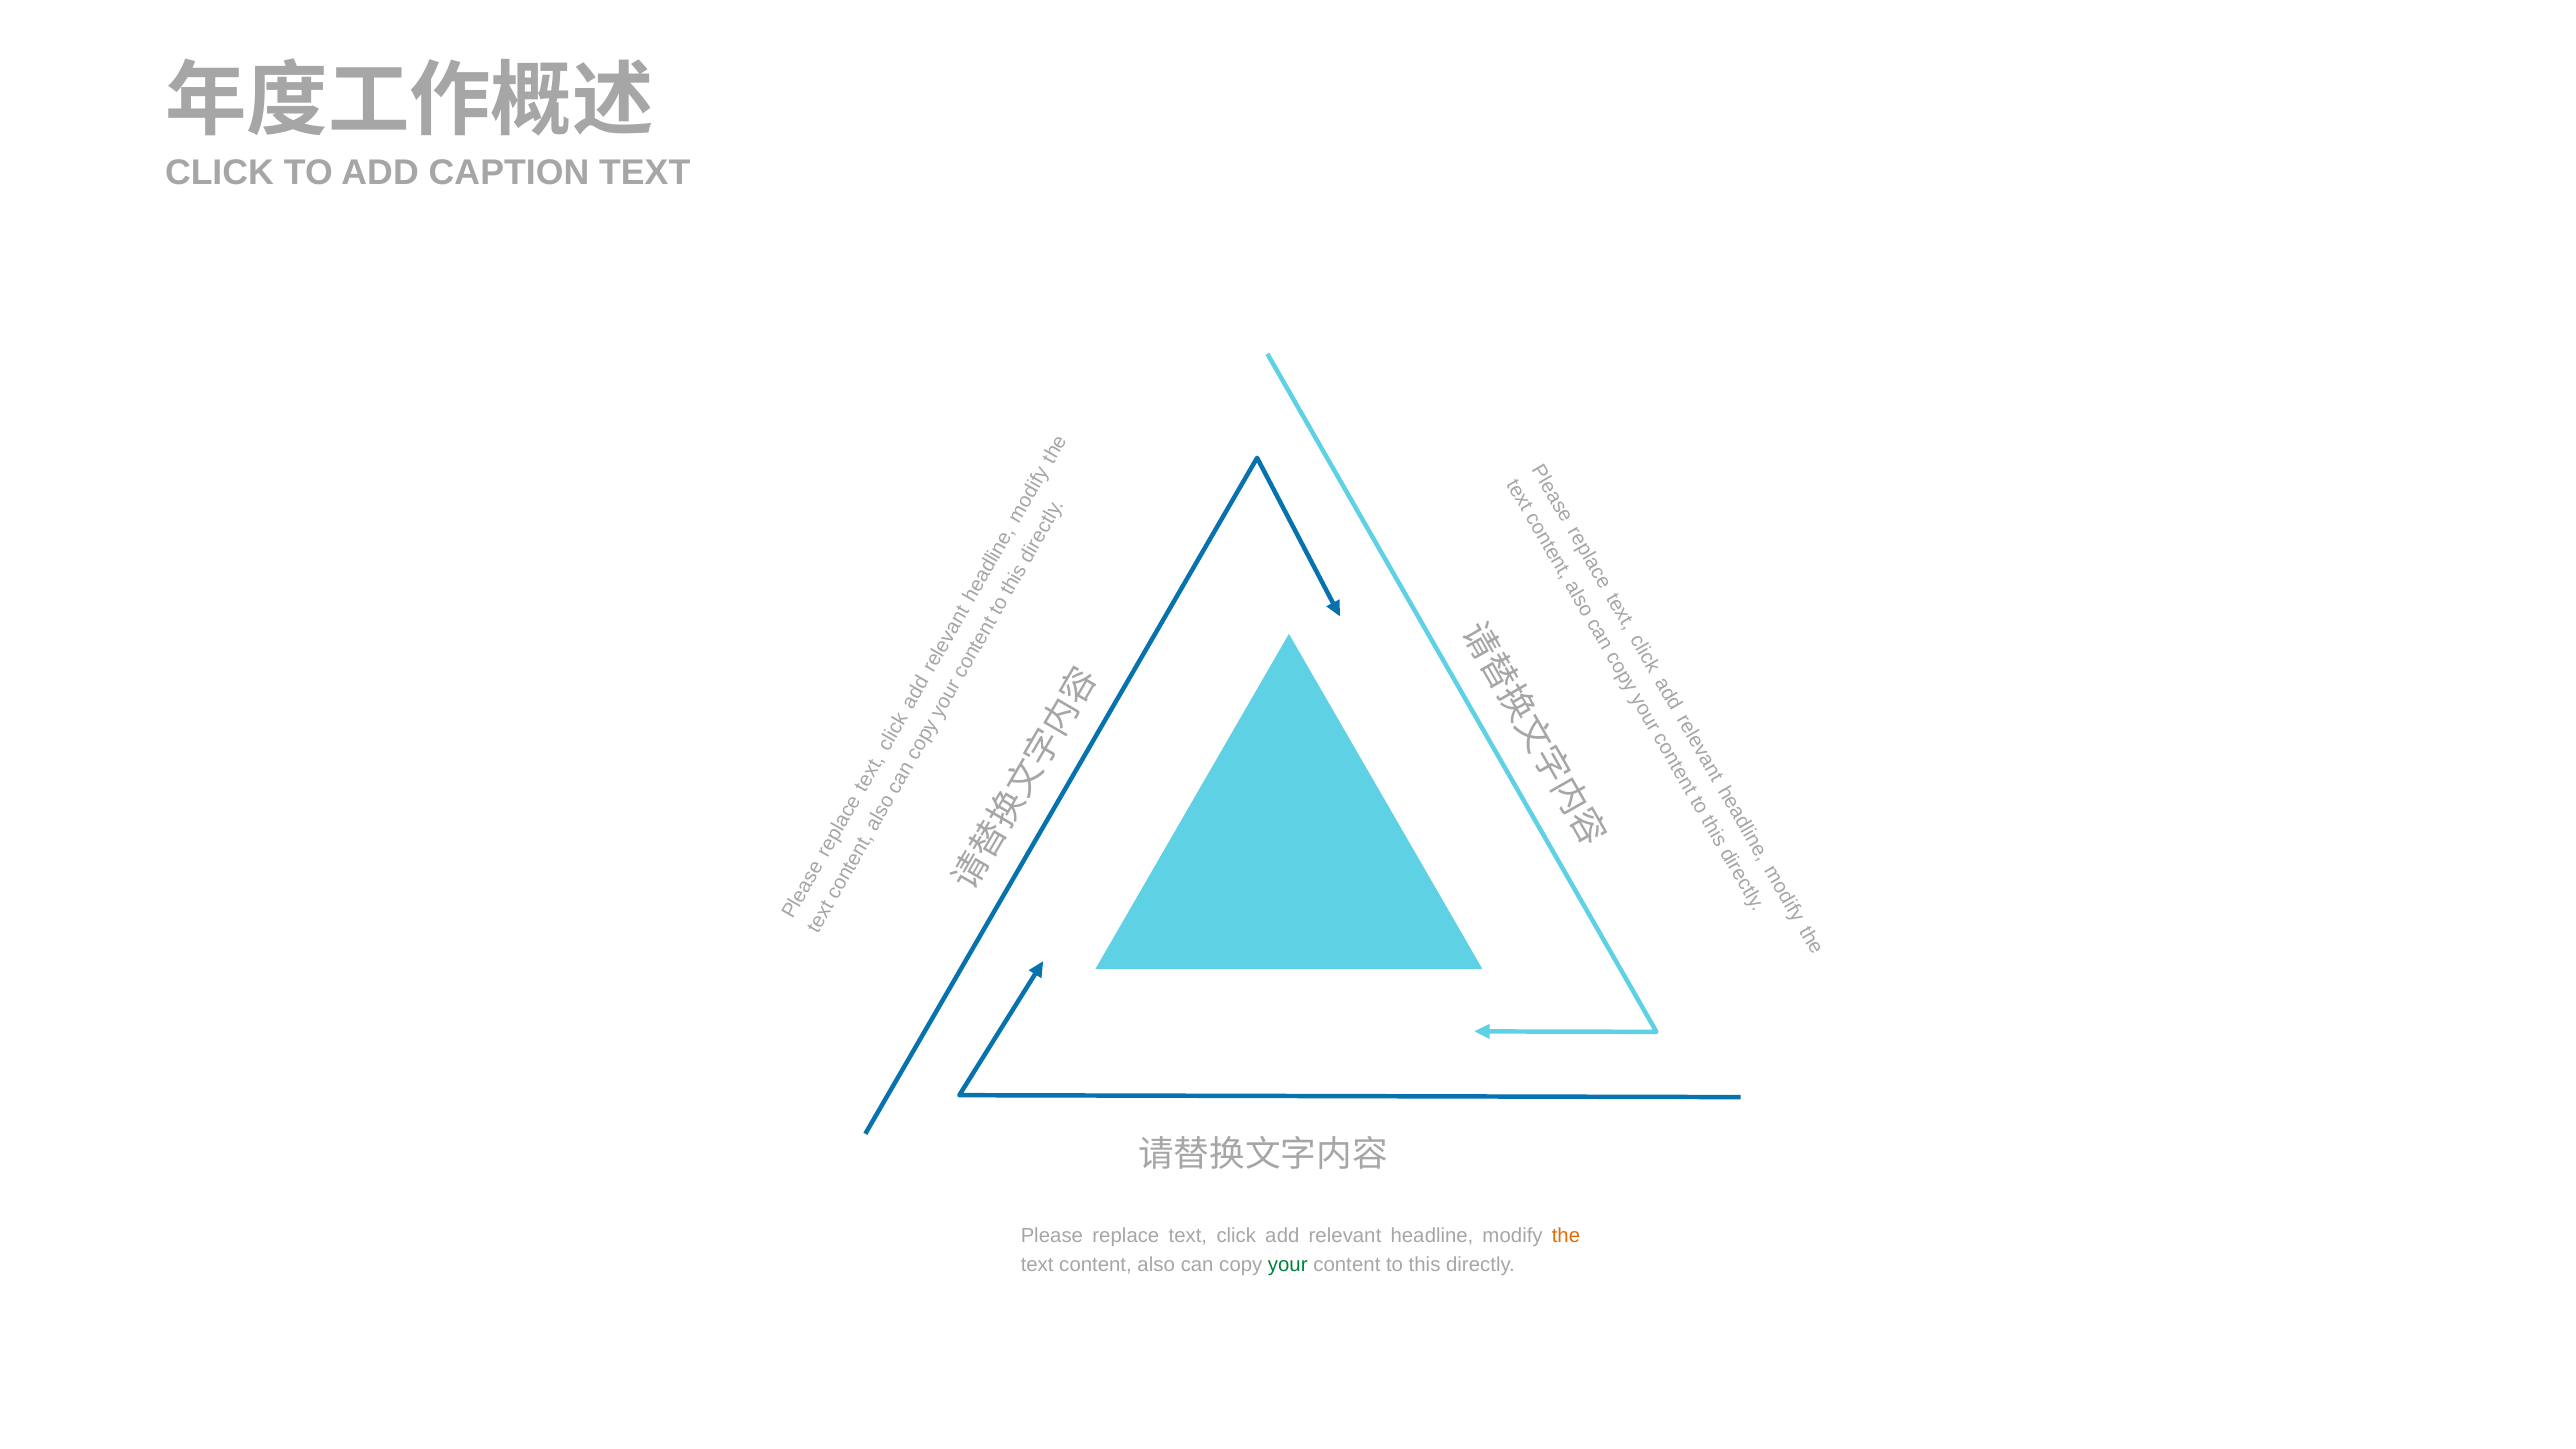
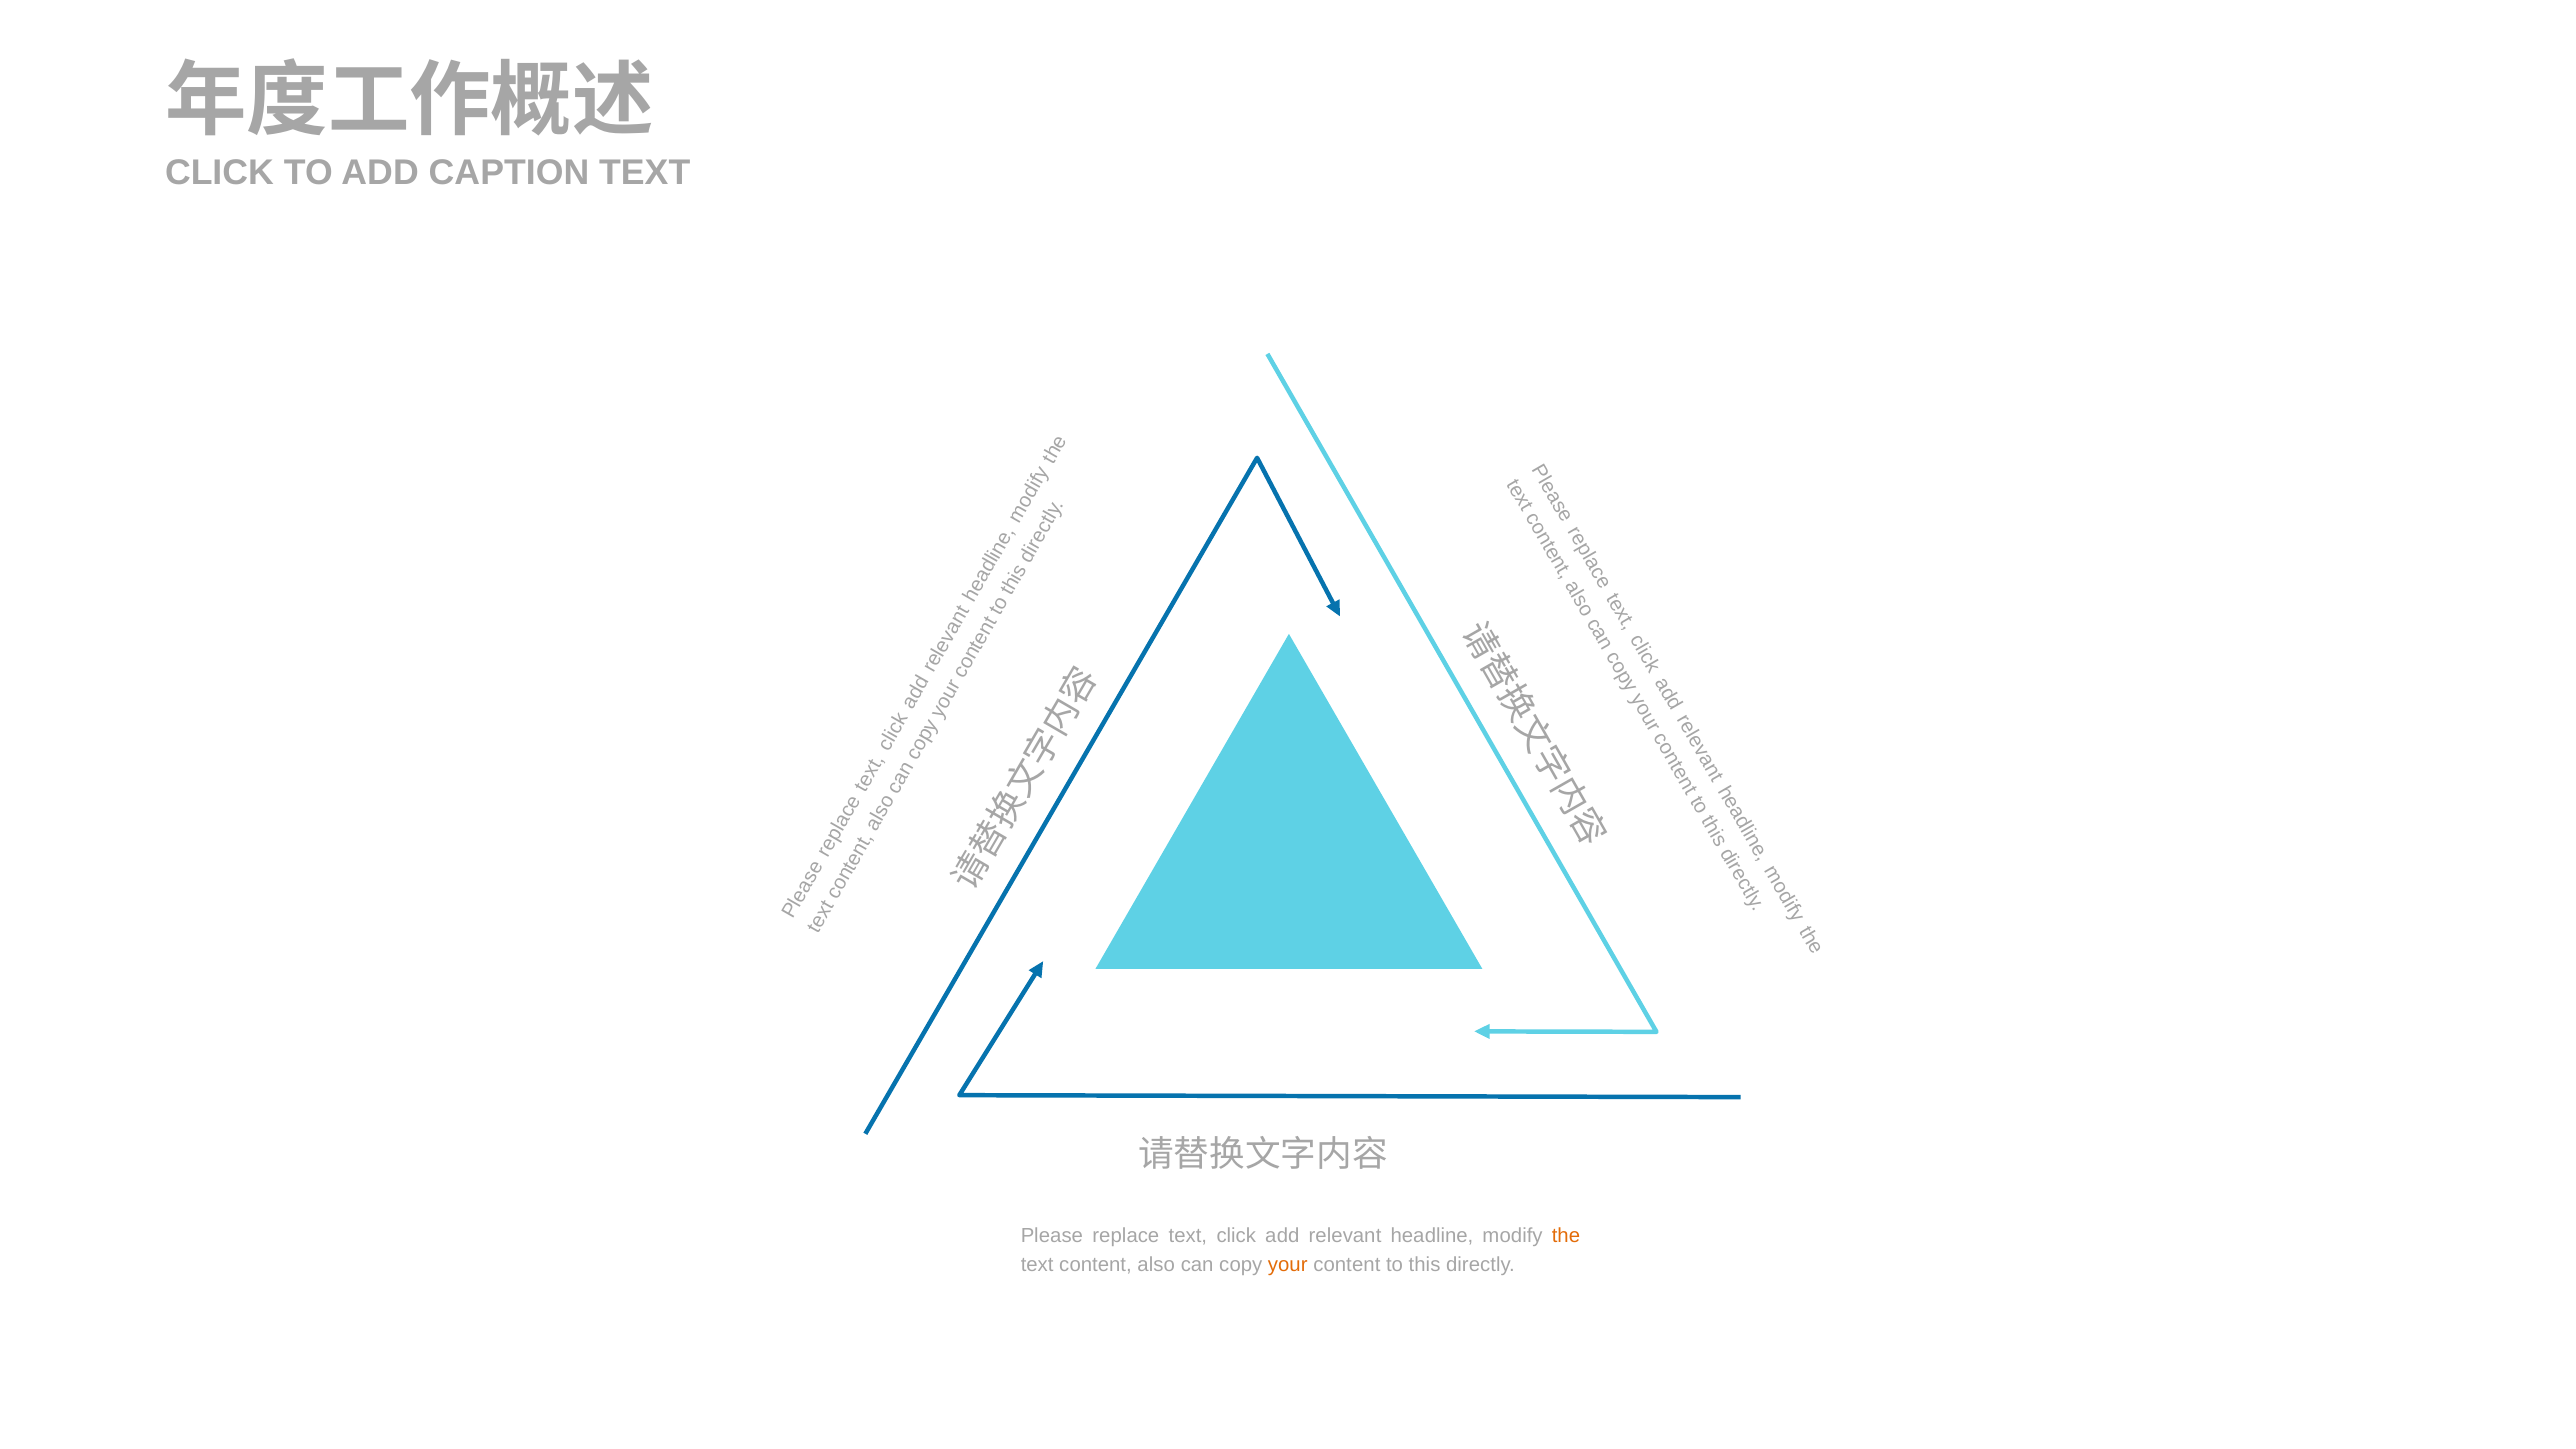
your colour: green -> orange (1288, 1264)
